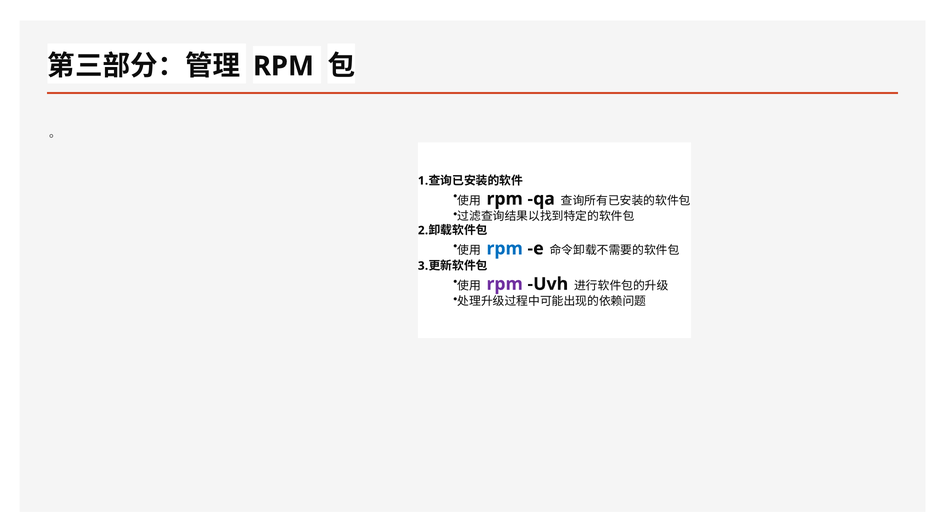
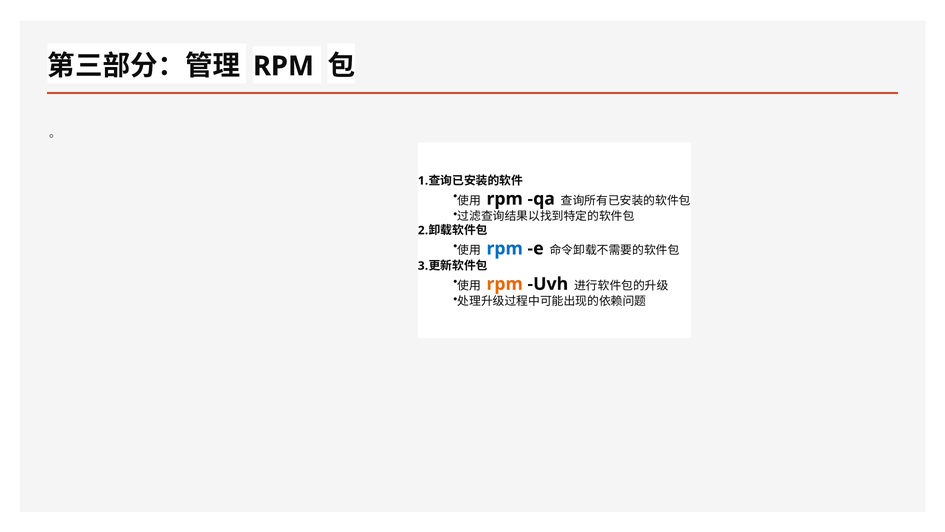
rpm colour: purple -> orange (505, 284)
